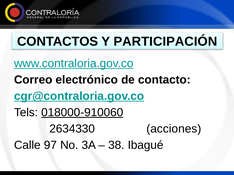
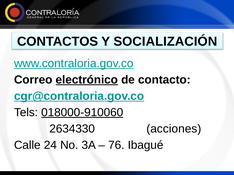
PARTICIPACIÓN: PARTICIPACIÓN -> SOCIALIZACIÓN (165, 42)
electrónico underline: none -> present (87, 80)
97: 97 -> 24 (50, 145)
38: 38 -> 76 (116, 145)
